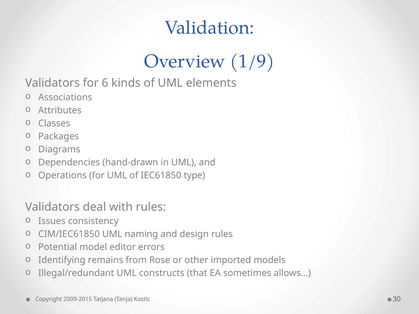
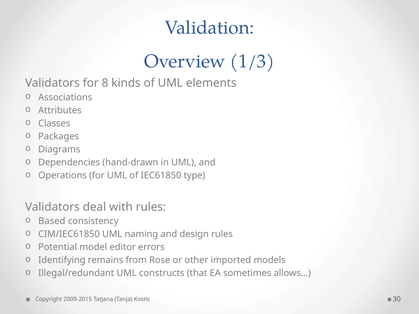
1/9: 1/9 -> 1/3 (252, 61)
6: 6 -> 8 (105, 83)
Issues: Issues -> Based (52, 221)
